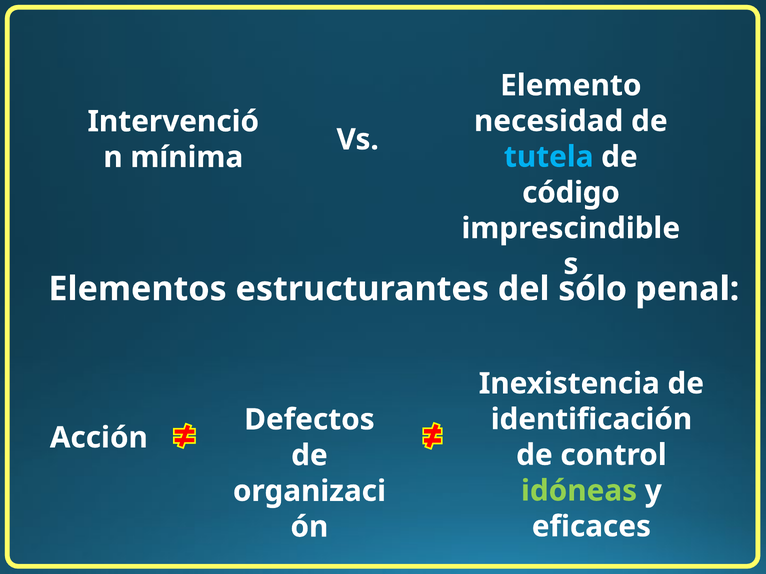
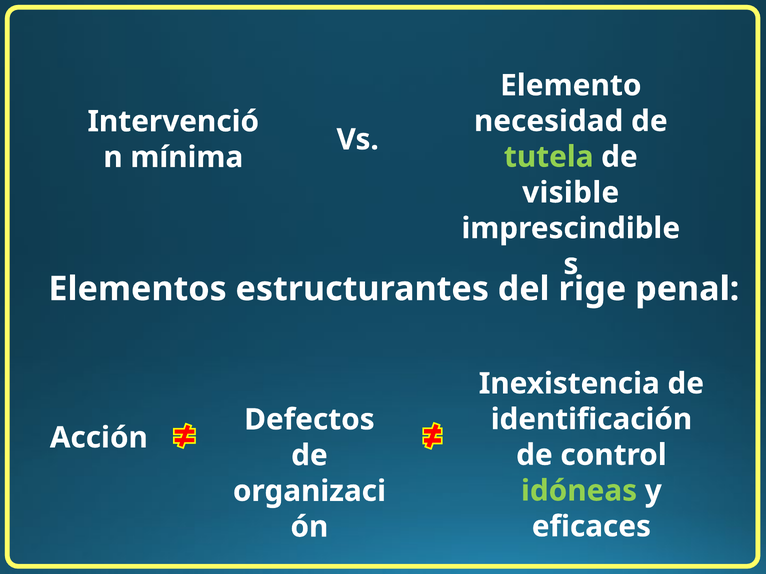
tutela colour: light blue -> light green (549, 157)
código: código -> visible (571, 193)
sólo: sólo -> rige (592, 289)
